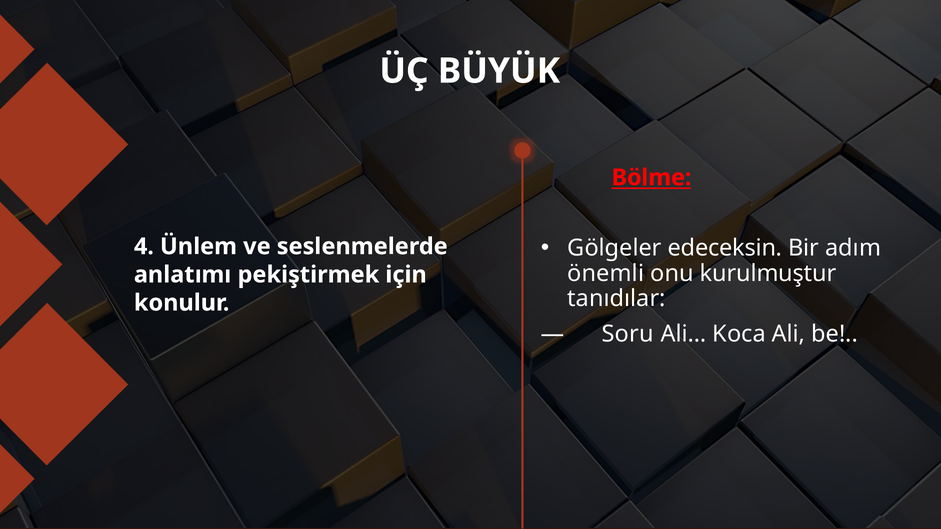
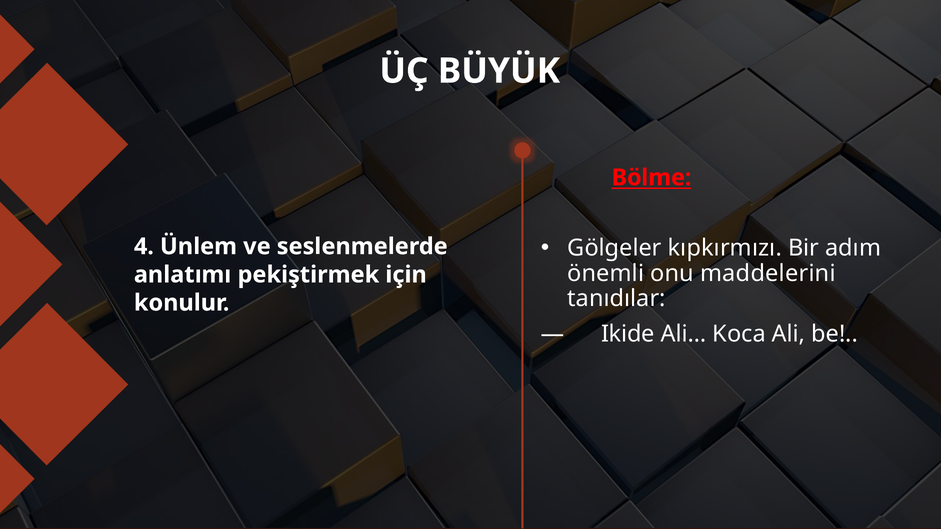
edeceksin: edeceksin -> kıpkırmızı (725, 248)
kurulmuştur: kurulmuştur -> maddelerini (768, 273)
Soru: Soru -> Ikide (628, 334)
